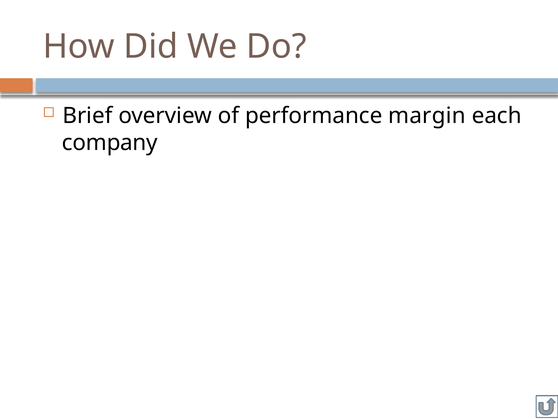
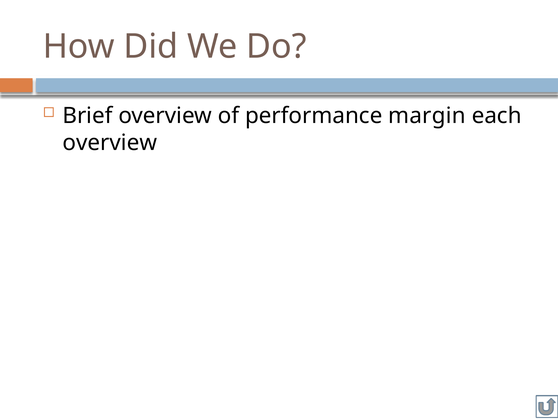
company: company -> overview (110, 142)
